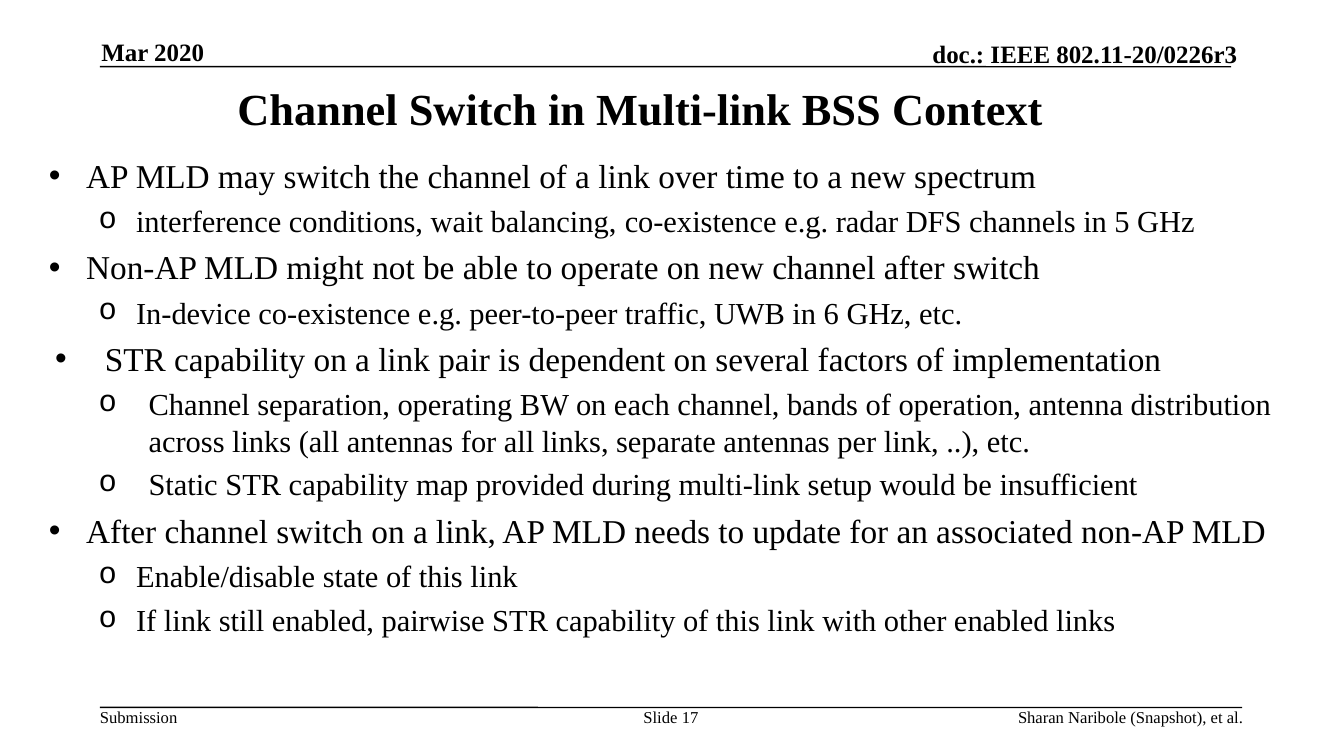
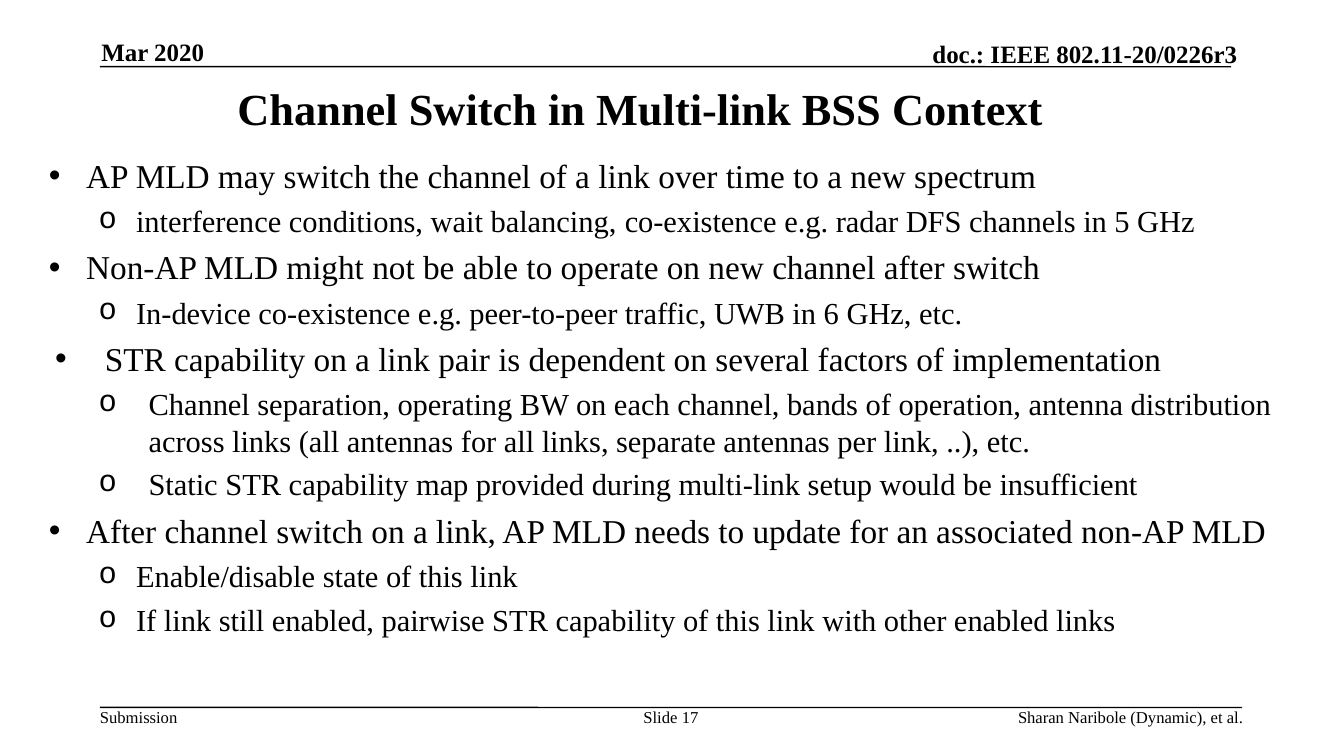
Snapshot: Snapshot -> Dynamic (1168, 718)
